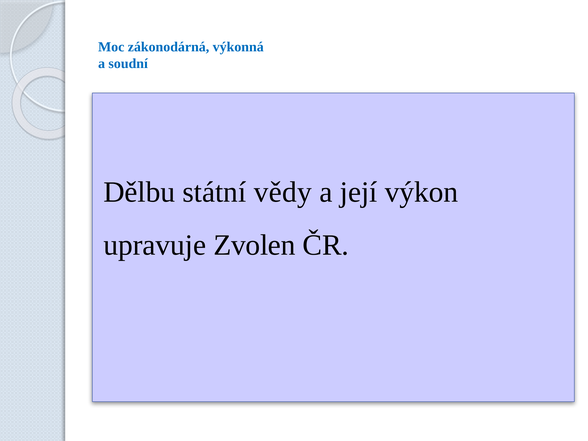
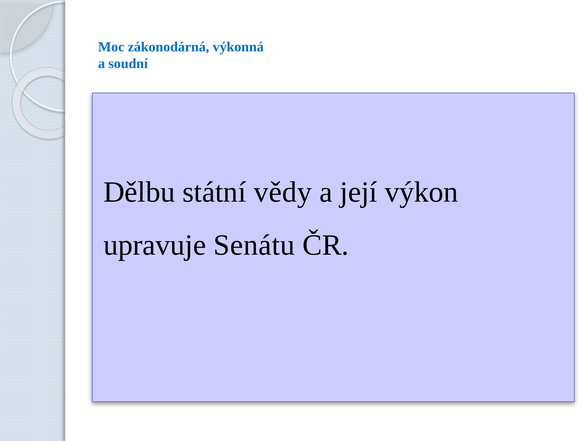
Zvolen: Zvolen -> Senátu (254, 245)
